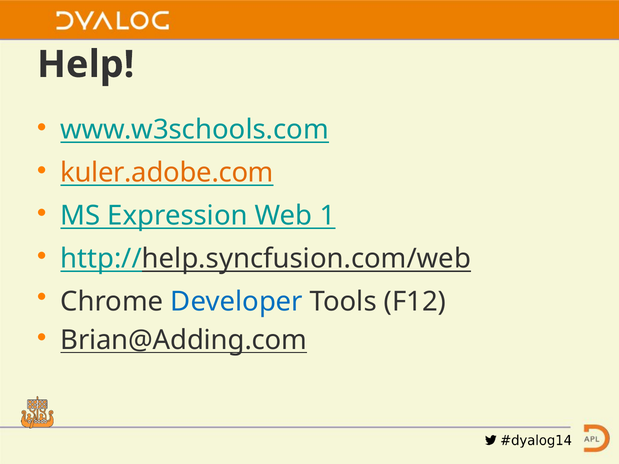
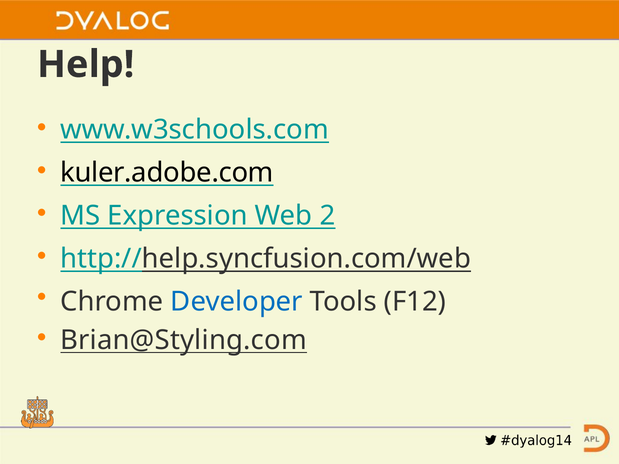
kuler.adobe.com colour: orange -> black (167, 173)
1: 1 -> 2 (327, 216)
Brian@Adding.com: Brian@Adding.com -> Brian@Styling.com (184, 340)
